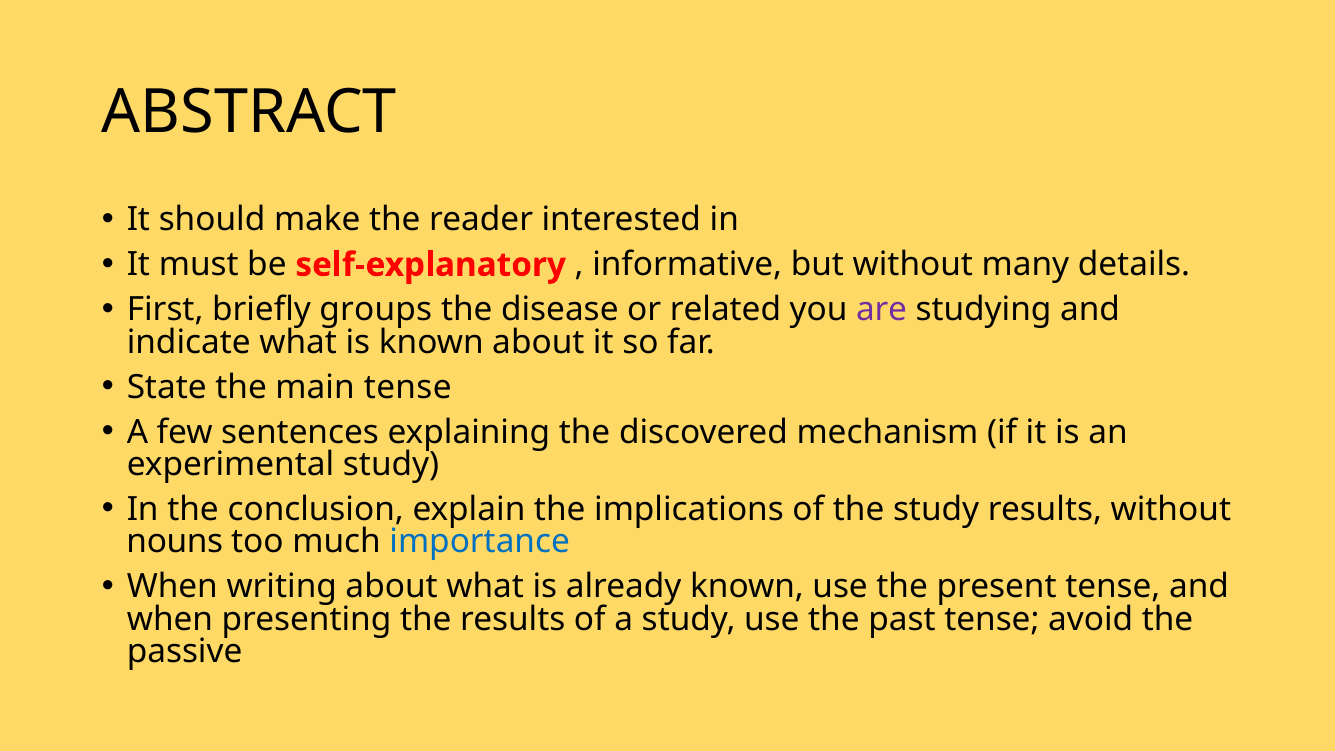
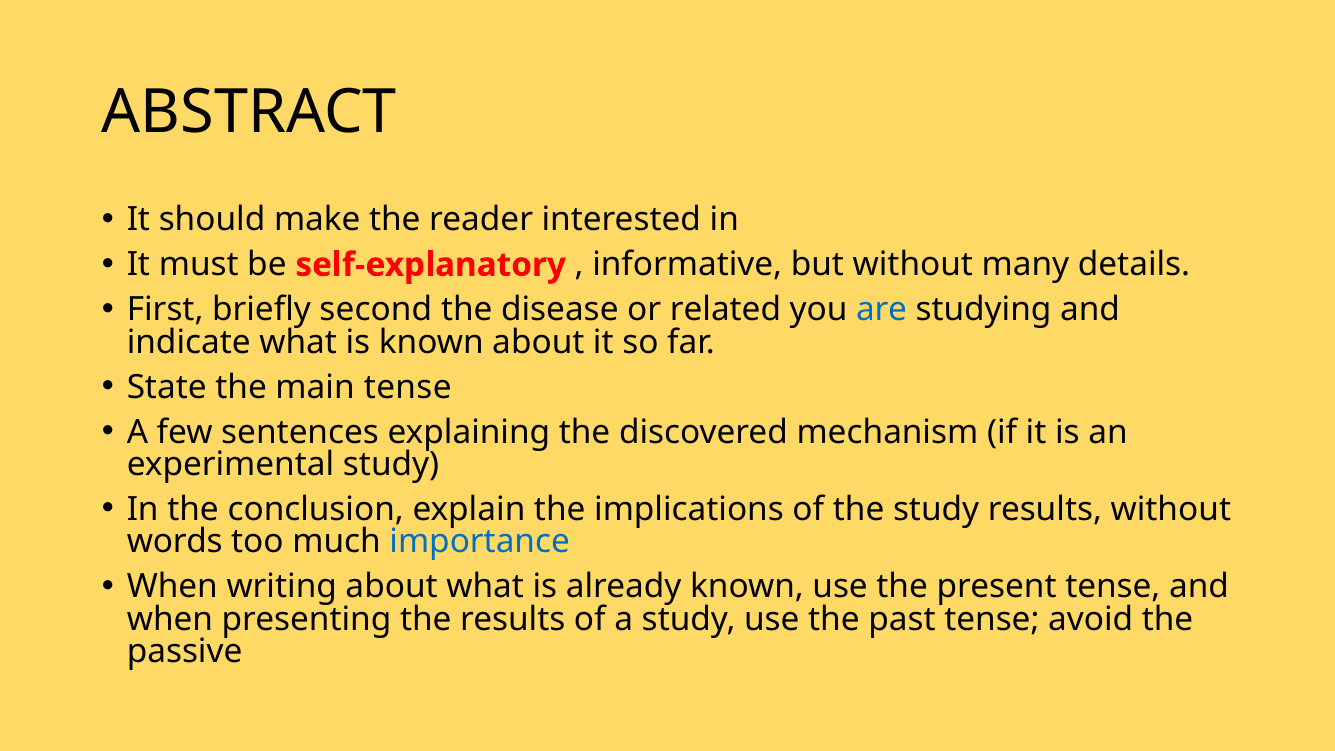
groups: groups -> second (376, 310)
are colour: purple -> blue (882, 310)
nouns: nouns -> words (175, 542)
